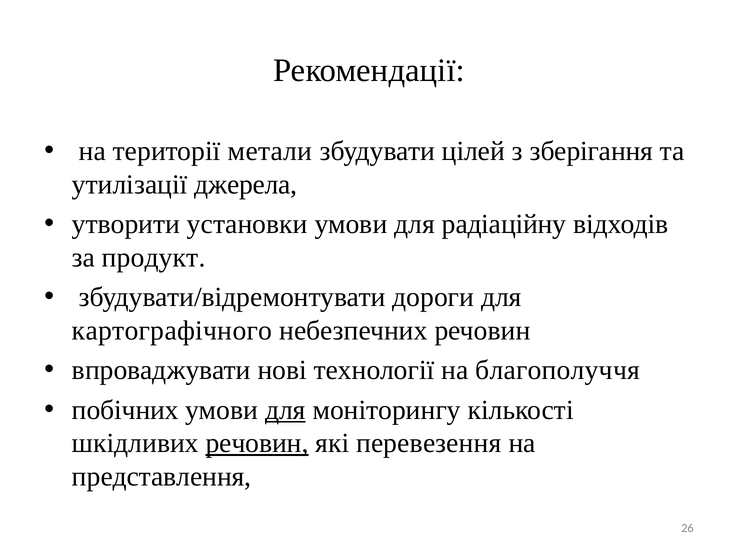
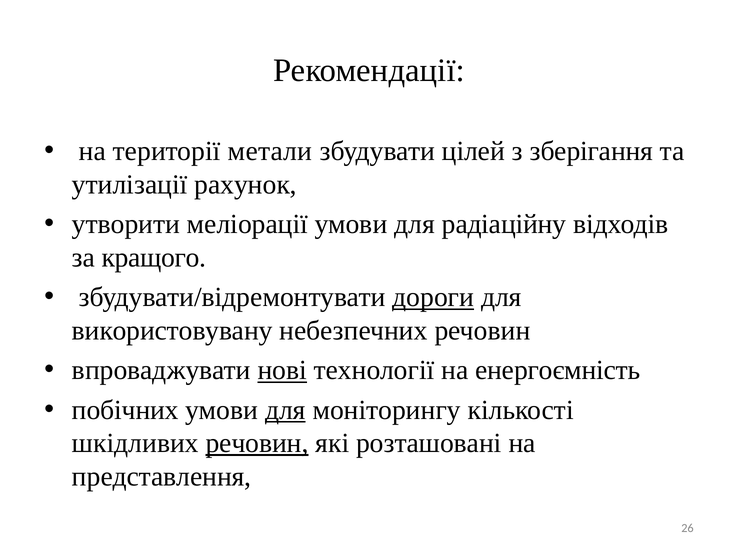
джерела: джерела -> рахунок (246, 185)
установки: установки -> меліорації (247, 224)
продукт: продукт -> кращого (154, 258)
дороги underline: none -> present (433, 297)
картографічного: картографічного -> використовувану (172, 331)
нові underline: none -> present (282, 371)
благополуччя: благополуччя -> енергоємність (558, 371)
перевезення: перевезення -> розташовані (429, 444)
